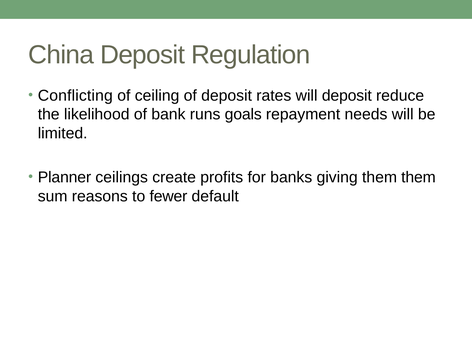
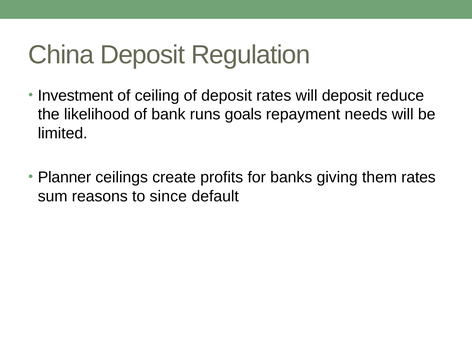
Conflicting: Conflicting -> Investment (75, 96)
them them: them -> rates (418, 177)
fewer: fewer -> since (168, 196)
